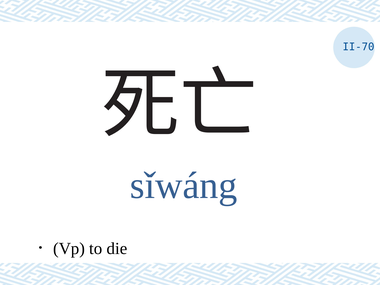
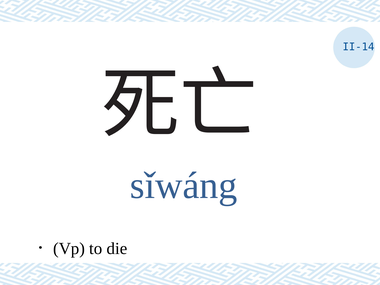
II-70: II-70 -> II-14 (358, 47)
